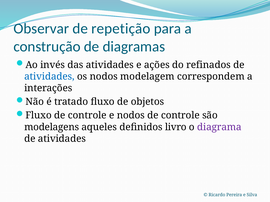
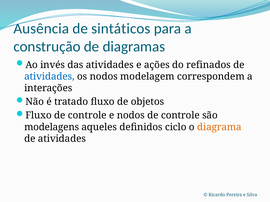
Observar: Observar -> Ausência (41, 29)
repetição: repetição -> sintáticos (121, 29)
livro: livro -> ciclo (176, 127)
diagrama colour: purple -> orange (219, 127)
